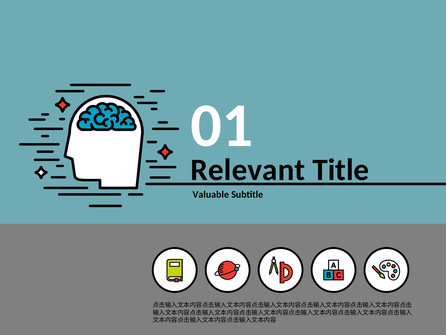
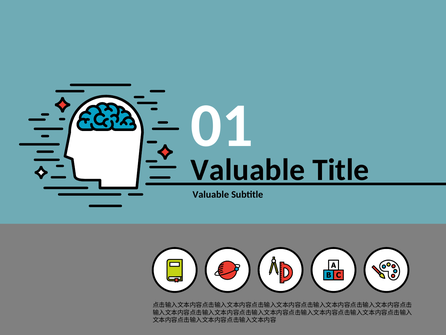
Relevant: Relevant -> Valuable (248, 170)
